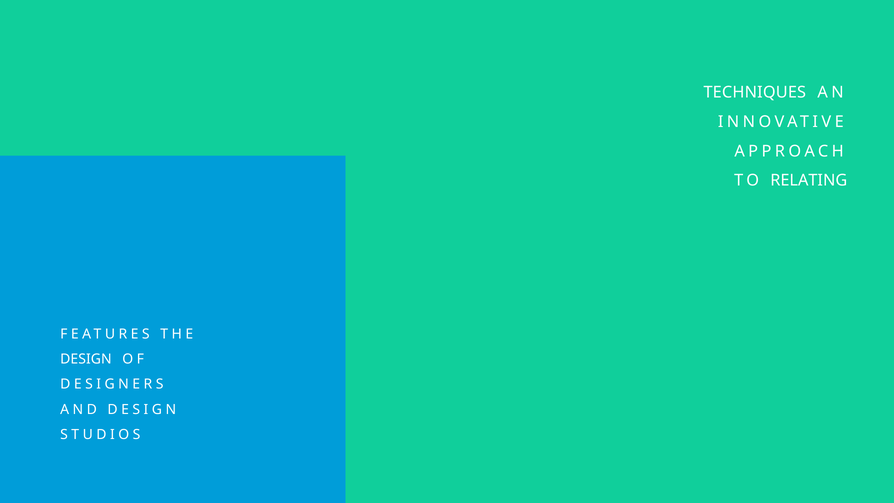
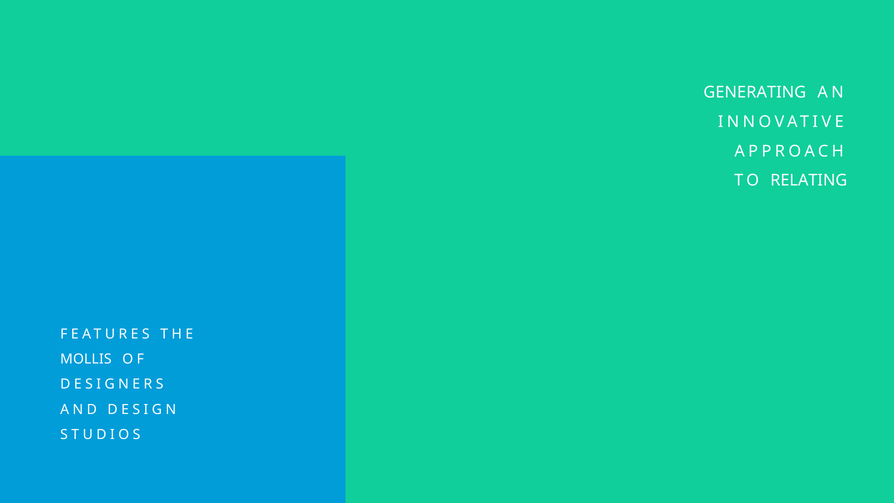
TECHNIQUES: TECHNIQUES -> GENERATING (755, 92)
DESIGN: DESIGN -> MOLLIS (86, 359)
